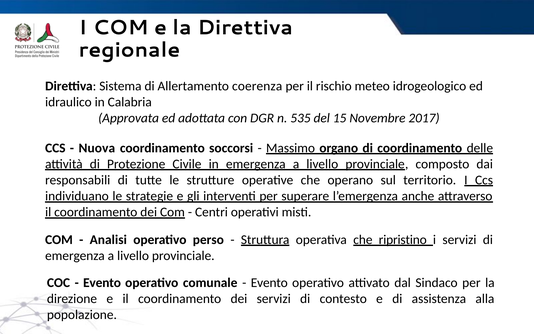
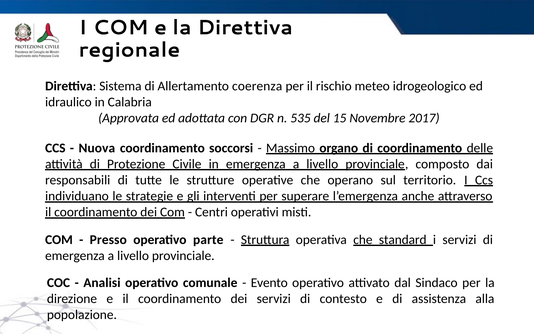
Analisi: Analisi -> Presso (108, 239)
perso: perso -> parte (208, 239)
ripristino: ripristino -> standard (403, 239)
Evento: Evento -> Analisi (102, 283)
